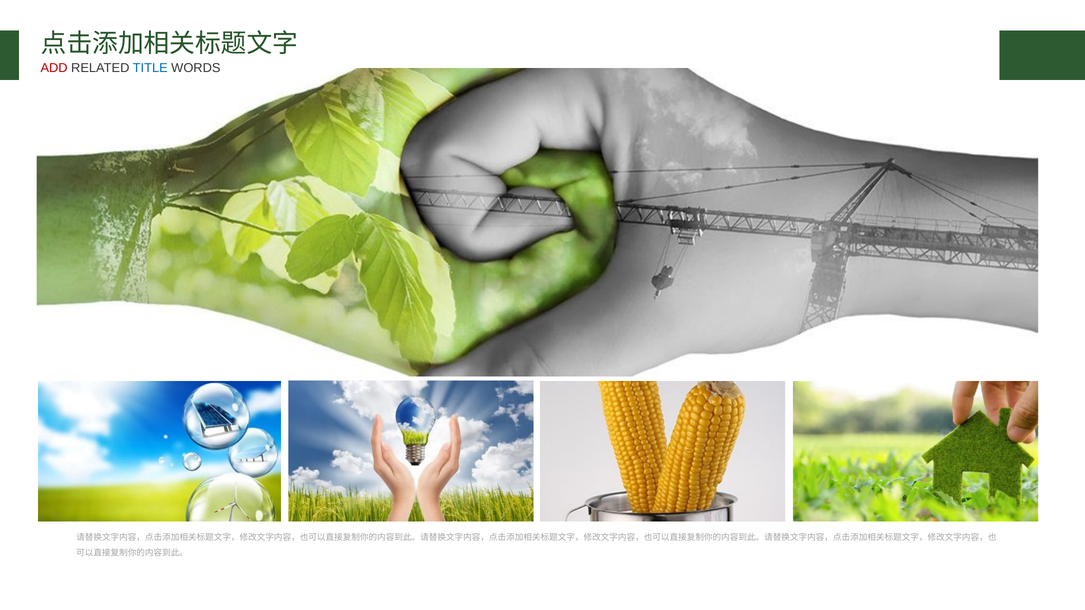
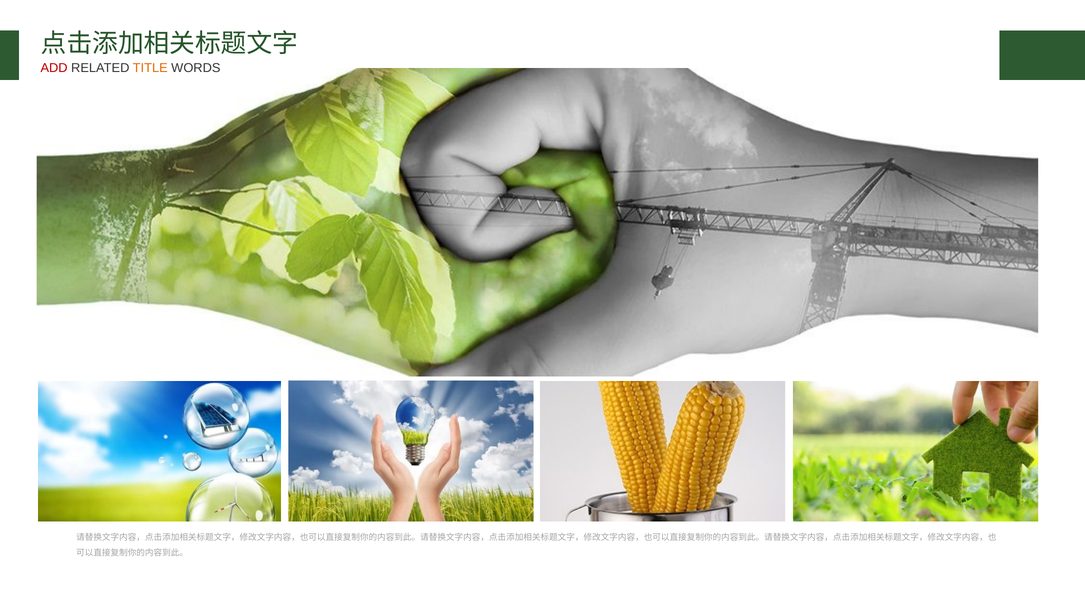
TITLE colour: blue -> orange (150, 68)
